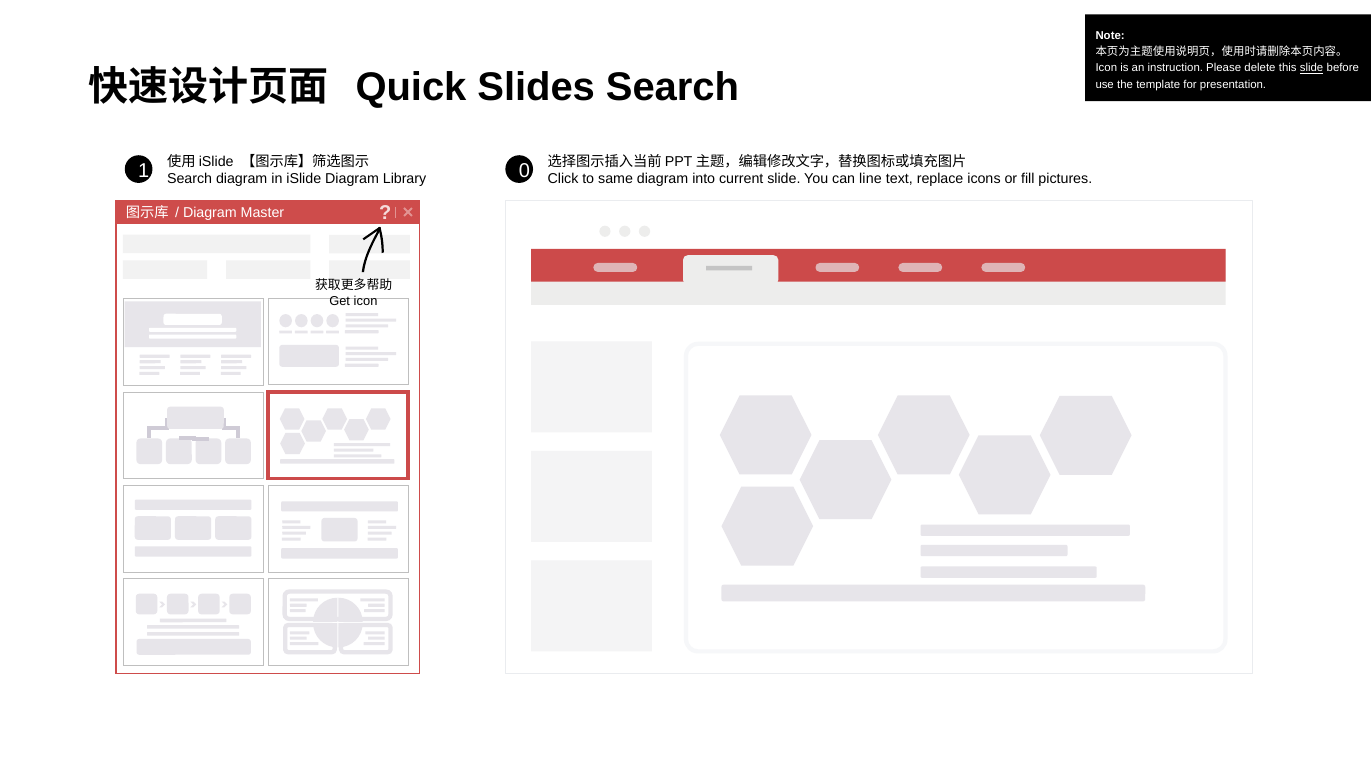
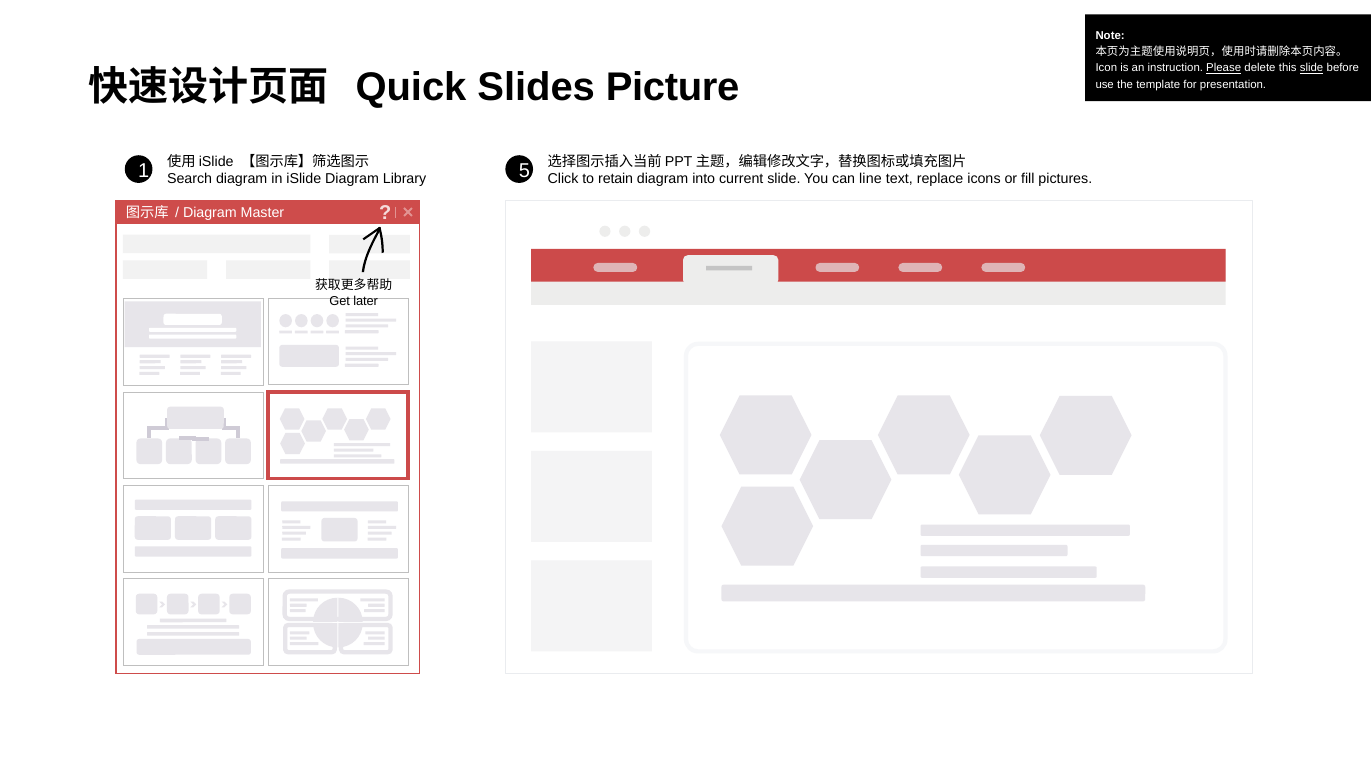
Please underline: none -> present (1224, 68)
Slides Search: Search -> Picture (673, 87)
0: 0 -> 5 (524, 170)
same: same -> retain (616, 179)
Get icon: icon -> later (366, 301)
